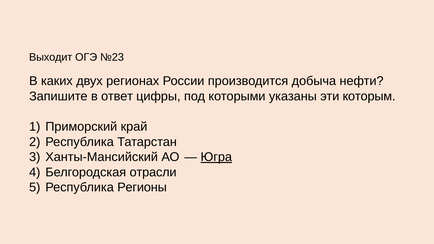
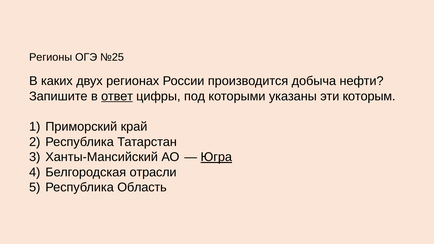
Выходит: Выходит -> Регионы (51, 57)
№23: №23 -> №25 (112, 57)
ответ underline: none -> present (117, 96)
Регионы: Регионы -> Область (142, 188)
